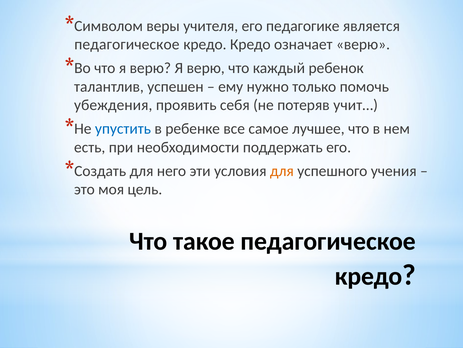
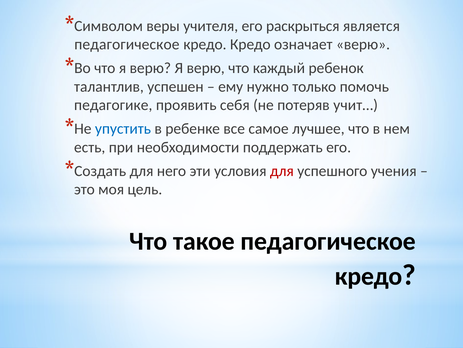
педагогике: педагогике -> раскрыться (303, 26)
убеждения: убеждения -> педагогике (113, 105)
для colour: orange -> red (282, 171)
